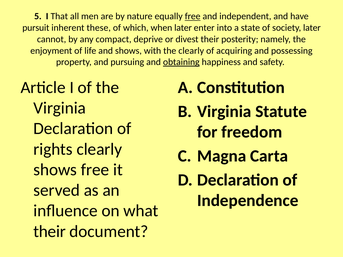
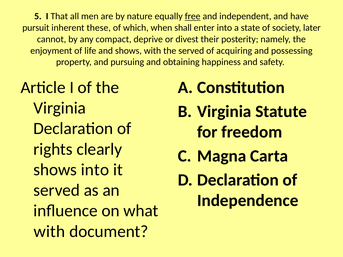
when later: later -> shall (183, 28)
the clearly: clearly -> served (191, 51)
obtaining underline: present -> none (181, 62)
shows free: free -> into (95, 170)
their: their -> with (49, 232)
